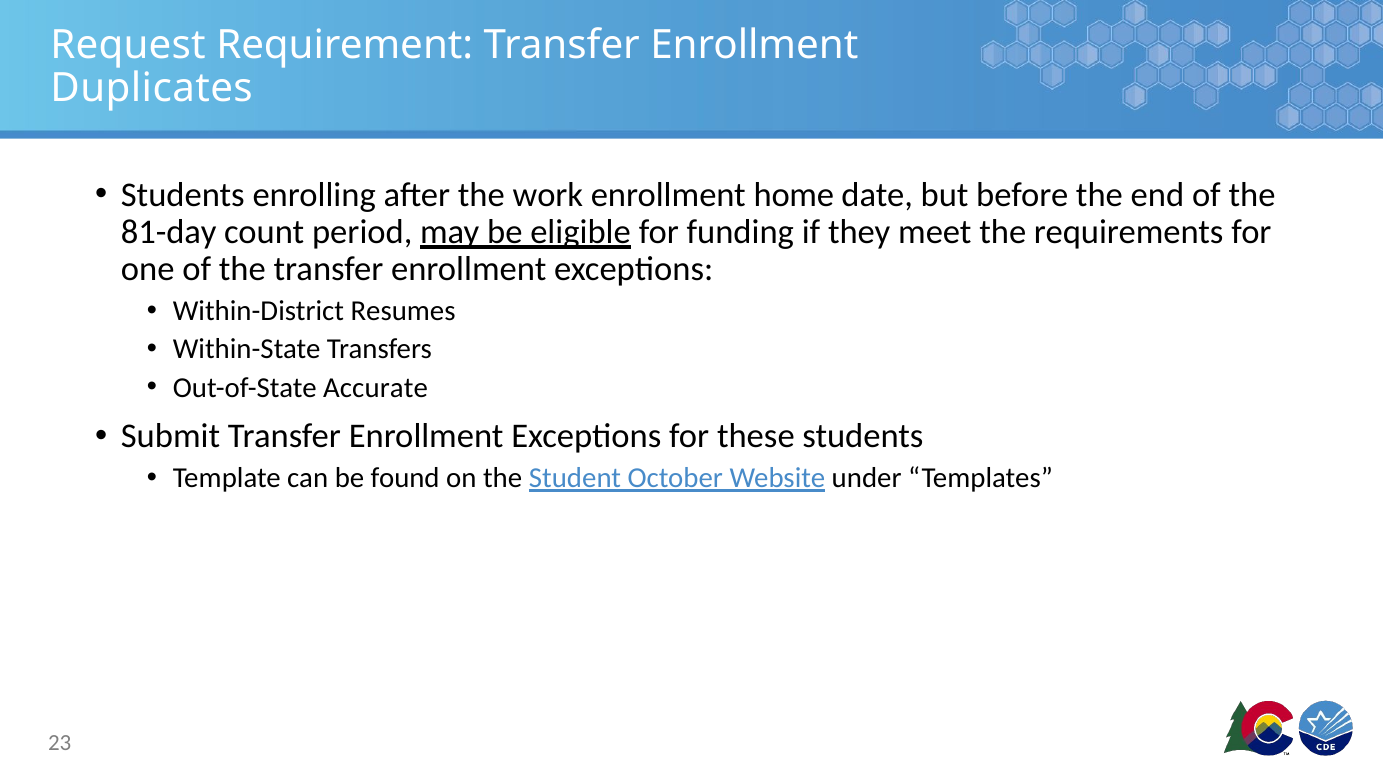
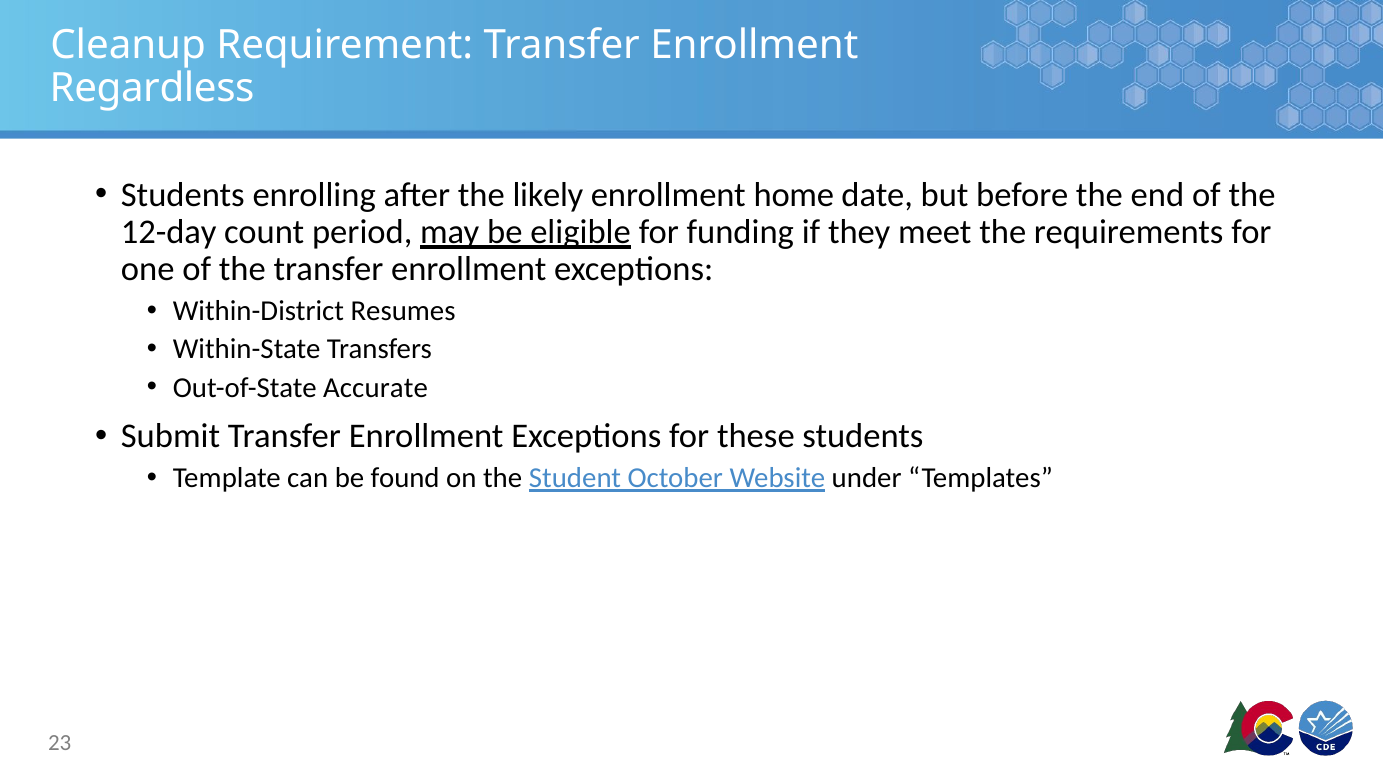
Request: Request -> Cleanup (128, 45)
Duplicates: Duplicates -> Regardless (152, 88)
work: work -> likely (548, 195)
81-day: 81-day -> 12-day (169, 232)
